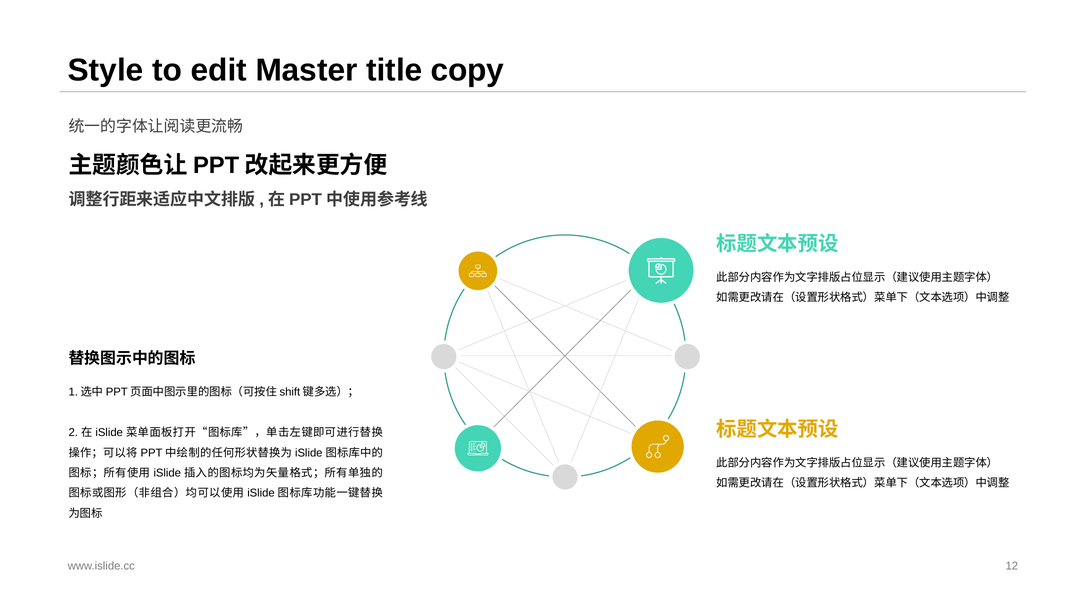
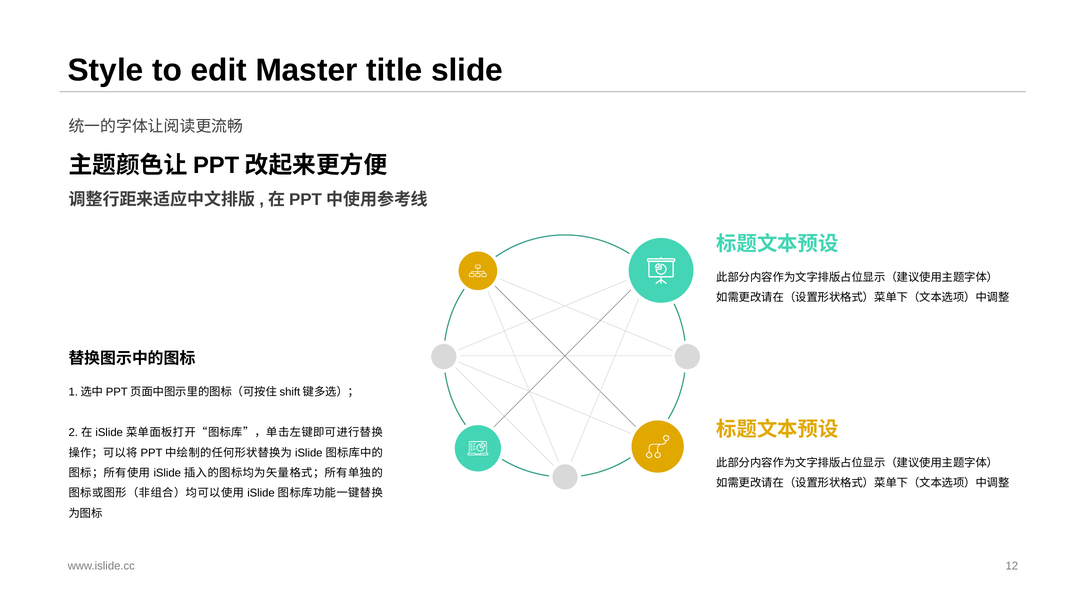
copy: copy -> slide (467, 70)
